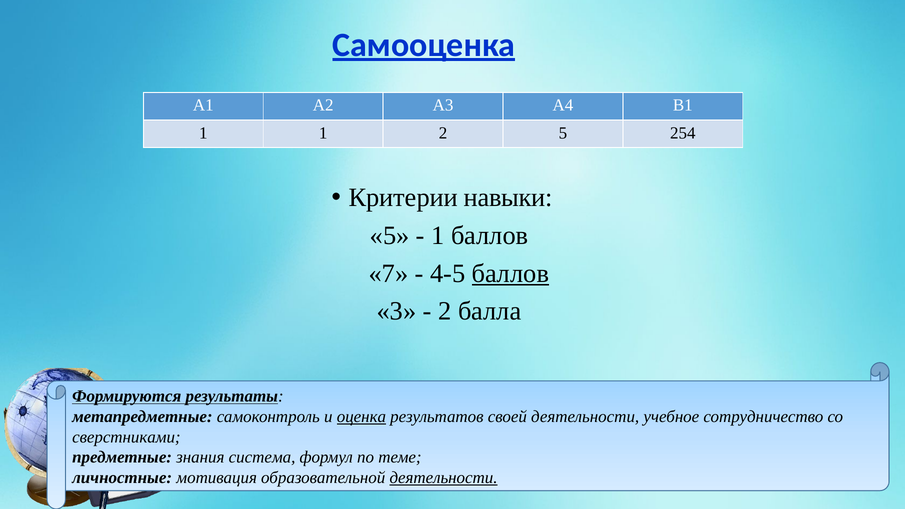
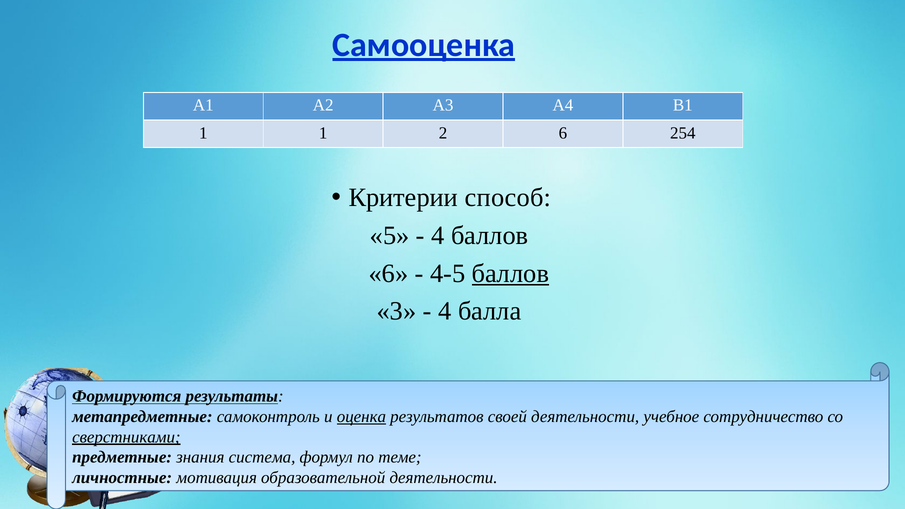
2 5: 5 -> 6 (563, 133)
навыки: навыки -> способ (508, 198)
1: 1 -> 4 (438, 236)
7: 7 -> 6 (389, 273)
2: 2 -> 4 (445, 311)
сверстниками underline: none -> present (126, 437)
деятельности underline: present -> none (444, 478)
